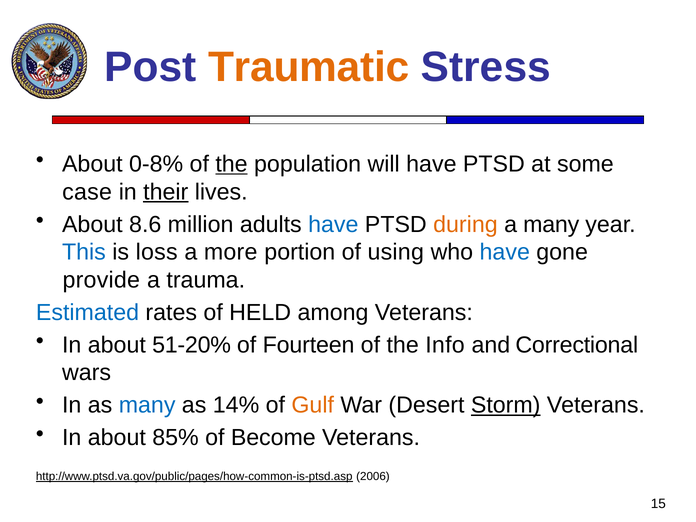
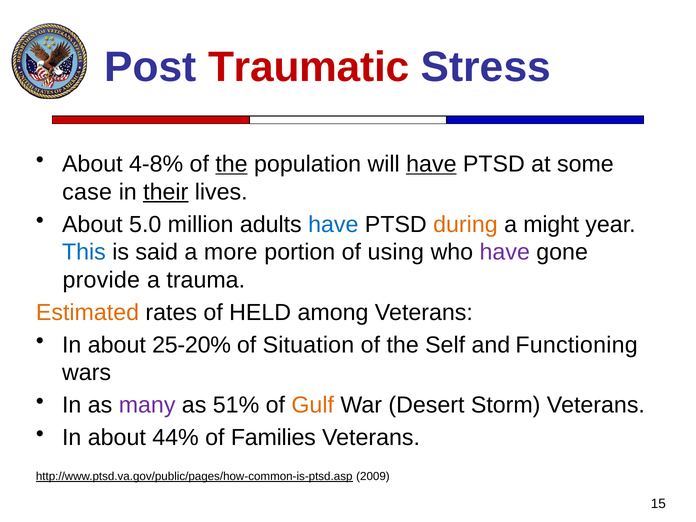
Traumatic colour: orange -> red (309, 67)
0-8%: 0-8% -> 4-8% (156, 164)
have underline: none -> present (431, 164)
8.6: 8.6 -> 5.0 (145, 224)
a many: many -> might (551, 224)
loss: loss -> said (157, 252)
have colour: blue -> purple (505, 252)
Estimated colour: blue -> orange (88, 313)
51-20%: 51-20% -> 25-20% (192, 345)
Fourteen: Fourteen -> Situation (308, 345)
Info: Info -> Self (445, 345)
Correctional: Correctional -> Functioning (577, 345)
many colour: blue -> purple (147, 405)
14%: 14% -> 51% (236, 405)
Storm underline: present -> none (506, 405)
85%: 85% -> 44% (175, 438)
Become: Become -> Families (273, 438)
2006: 2006 -> 2009 (373, 476)
